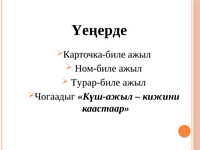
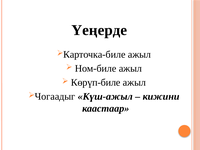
Турар-биле: Турар-биле -> Кɵрүп-биле (96, 83)
